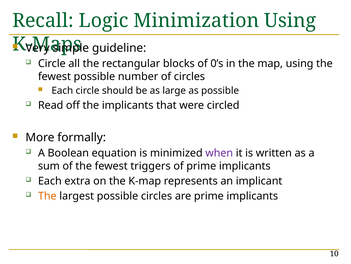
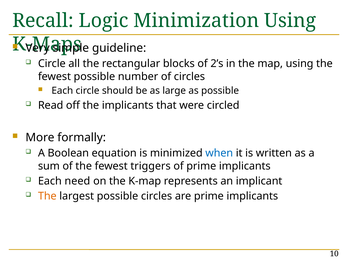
0’s: 0’s -> 2’s (217, 63)
when colour: purple -> blue (219, 153)
extra: extra -> need (77, 181)
